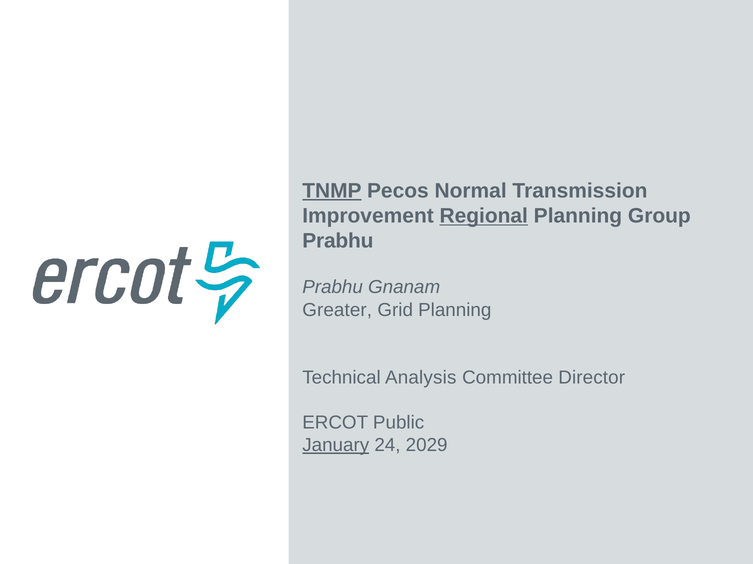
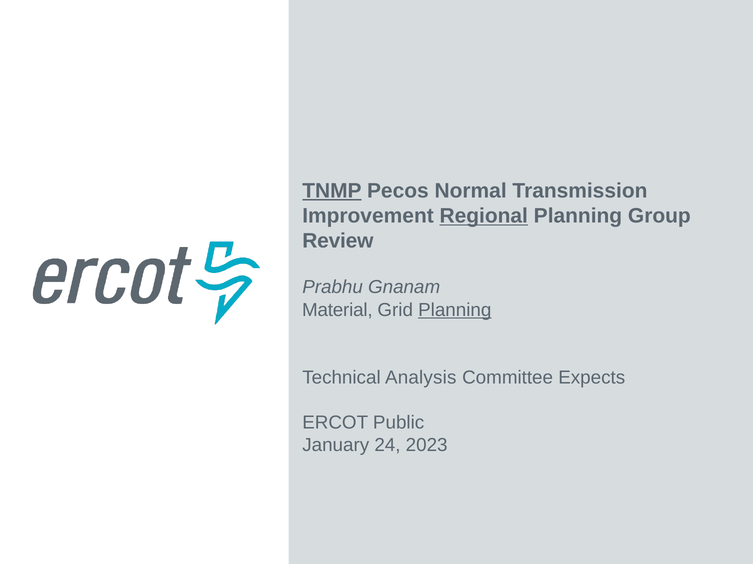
Prabhu: Prabhu -> Review (338, 241)
Greater: Greater -> Material (337, 310)
Planning underline: none -> present (455, 310)
Director: Director -> Expects (592, 378)
January underline: present -> none (336, 446)
2029: 2029 -> 2023 (427, 446)
